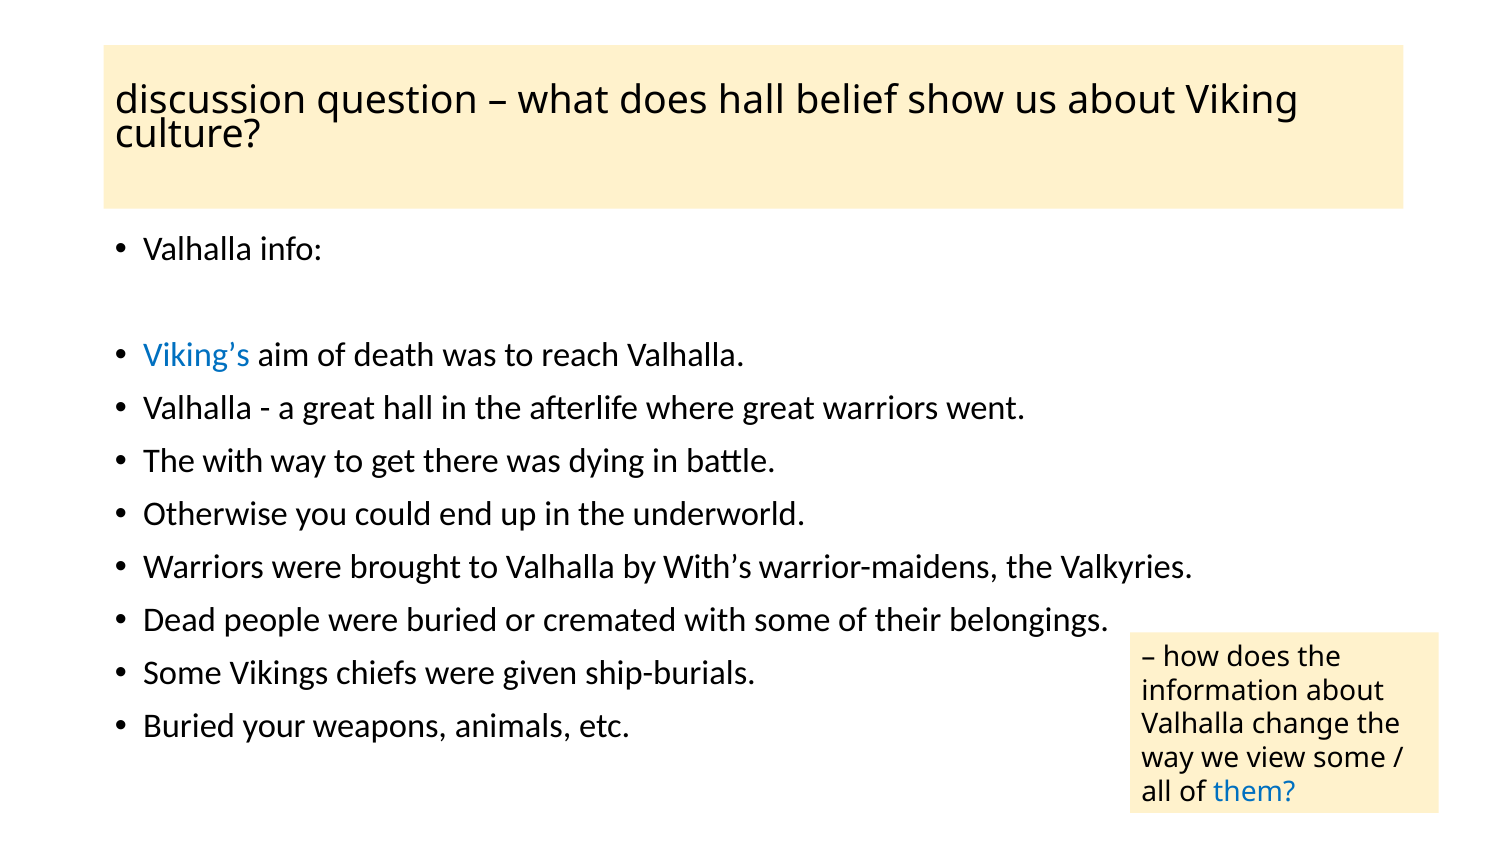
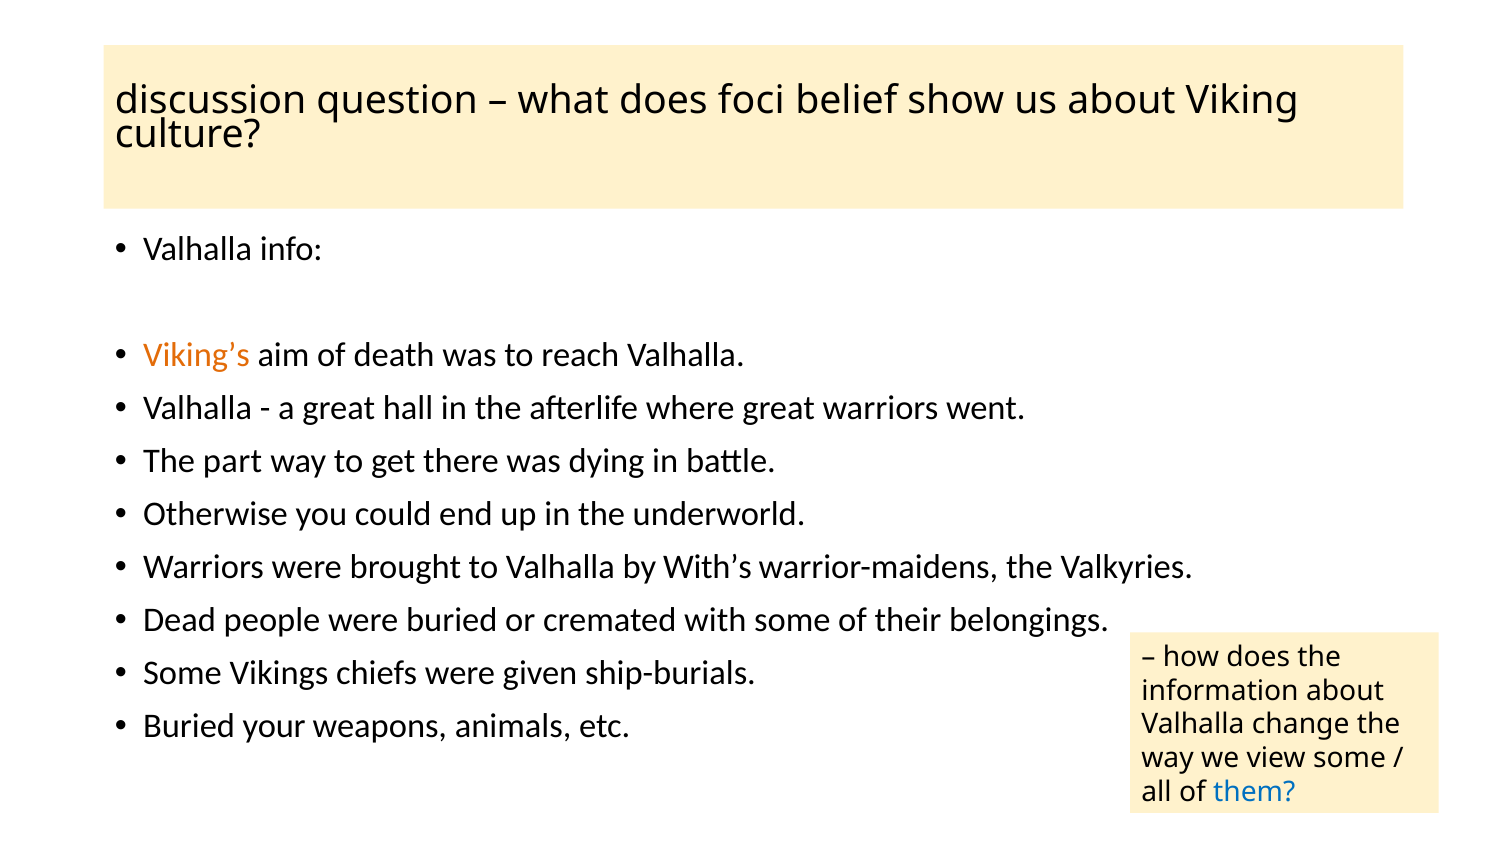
does hall: hall -> foci (751, 101)
Viking’s colour: blue -> orange (197, 356)
The with: with -> part (233, 462)
